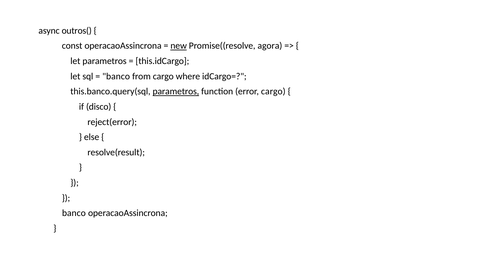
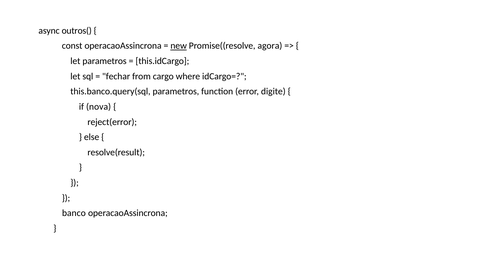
banco: banco -> fechar (116, 76)
parametros underline: present -> none (176, 91)
error cargo: cargo -> digite (273, 91)
disco: disco -> nova (99, 106)
